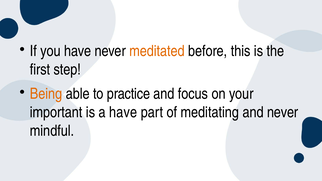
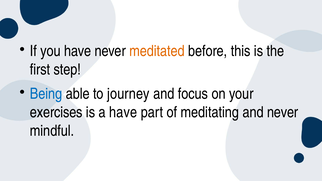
Being colour: orange -> blue (46, 94)
practice: practice -> journey (128, 94)
important: important -> exercises (56, 112)
